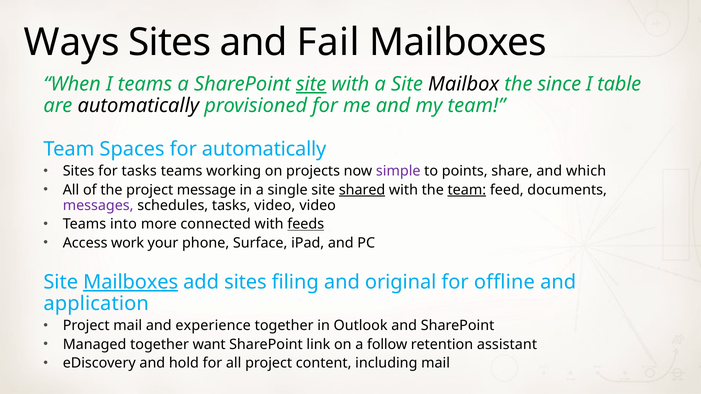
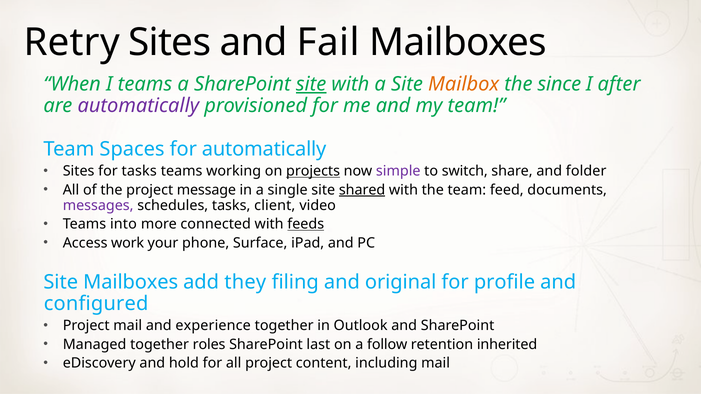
Ways: Ways -> Retry (72, 42)
Mailbox colour: black -> orange (464, 84)
table: table -> after (619, 84)
automatically colour: black -> purple (138, 106)
projects underline: none -> present (313, 171)
points: points -> switch (465, 171)
which: which -> folder (586, 171)
team underline: present -> none (467, 190)
tasks video: video -> client (275, 205)
Mailboxes underline: present -> none (131, 282)
add sites: sites -> they (245, 282)
offline: offline -> profile (504, 282)
application: application -> configured (96, 304)
want: want -> roles (209, 345)
link: link -> last (318, 345)
assistant: assistant -> inherited (507, 345)
